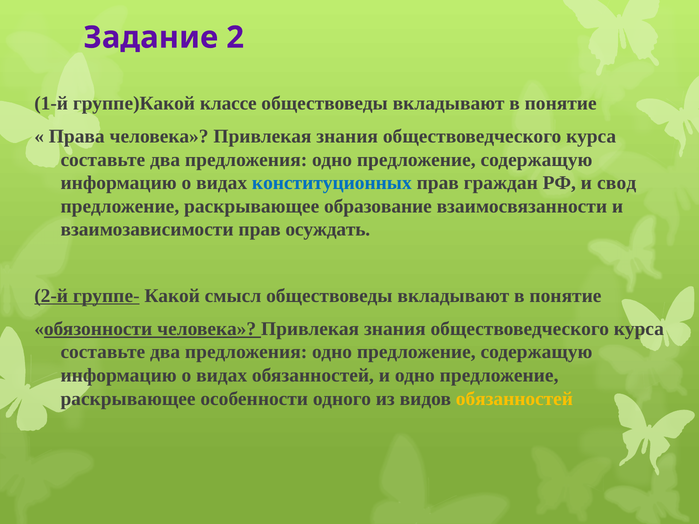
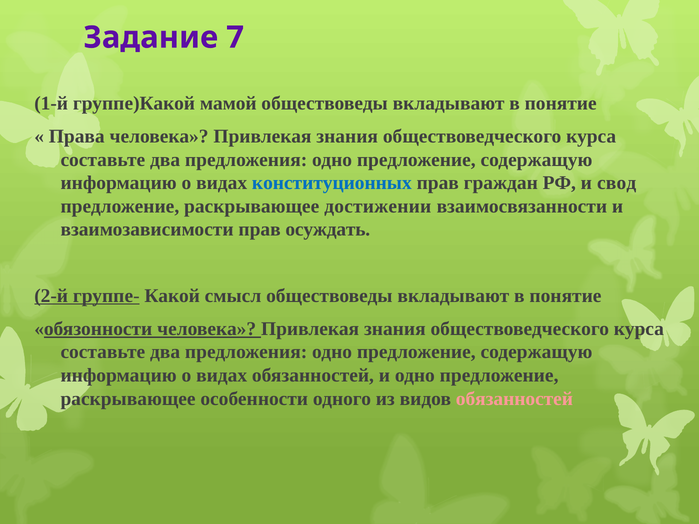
2: 2 -> 7 (235, 37)
классе: классе -> мамой (228, 103)
образование: образование -> достижении (378, 206)
обязанностей colour: yellow -> pink (514, 399)
